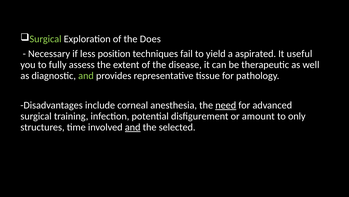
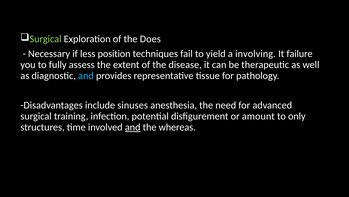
aspirated: aspirated -> involving (255, 54)
useful: useful -> failure (300, 54)
and colour: light green -> light blue (86, 76)
corneal: corneal -> sinuses (133, 105)
need underline: present -> none (226, 105)
selected: selected -> whereas (177, 127)
